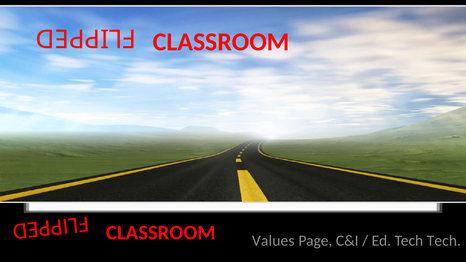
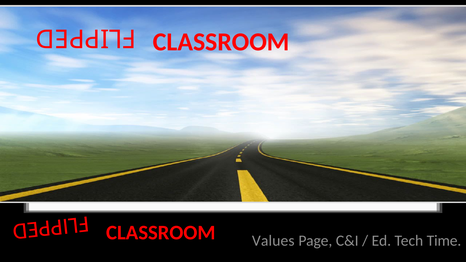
Tech Tech: Tech -> Time (444, 241)
